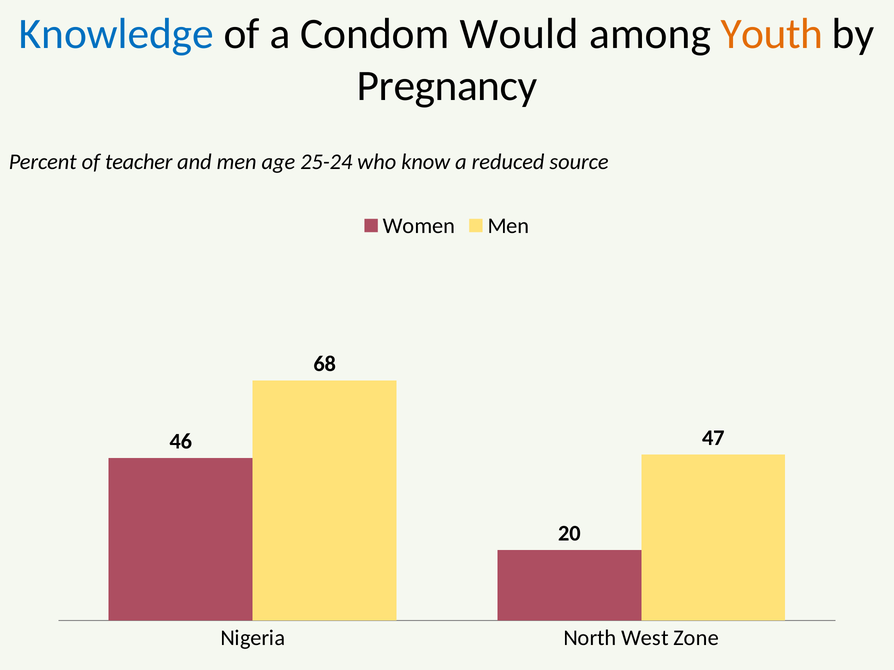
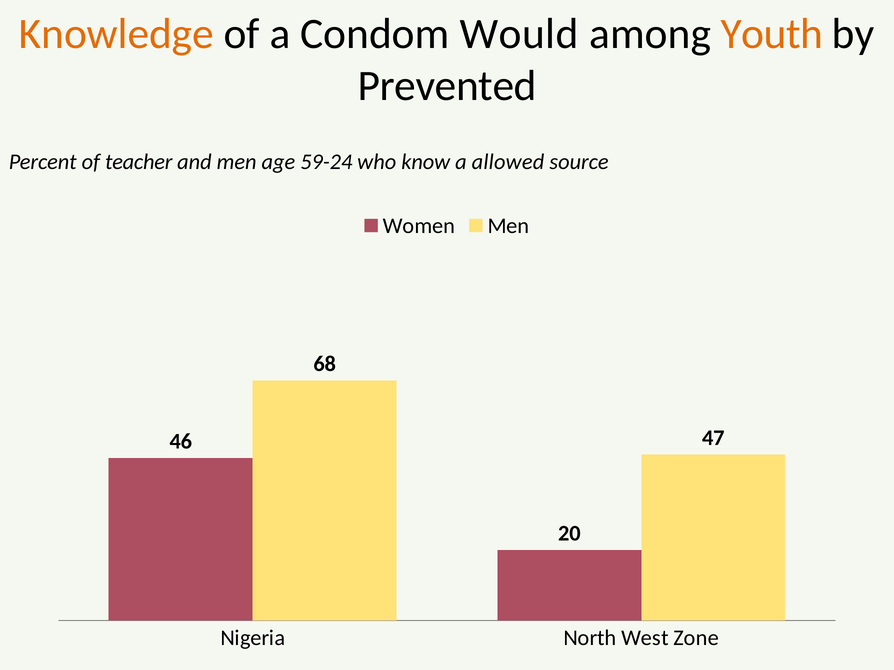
Knowledge colour: blue -> orange (116, 34)
Pregnancy: Pregnancy -> Prevented (447, 86)
25-24: 25-24 -> 59-24 (326, 162)
reduced: reduced -> allowed (508, 162)
